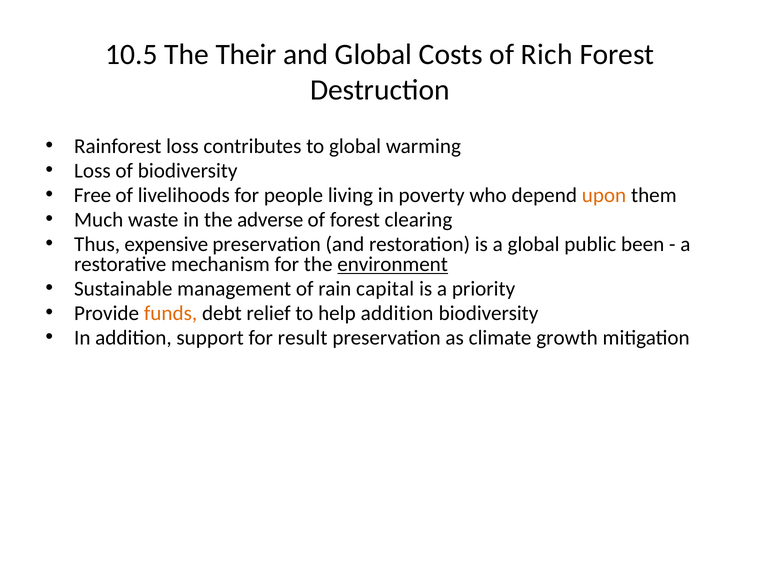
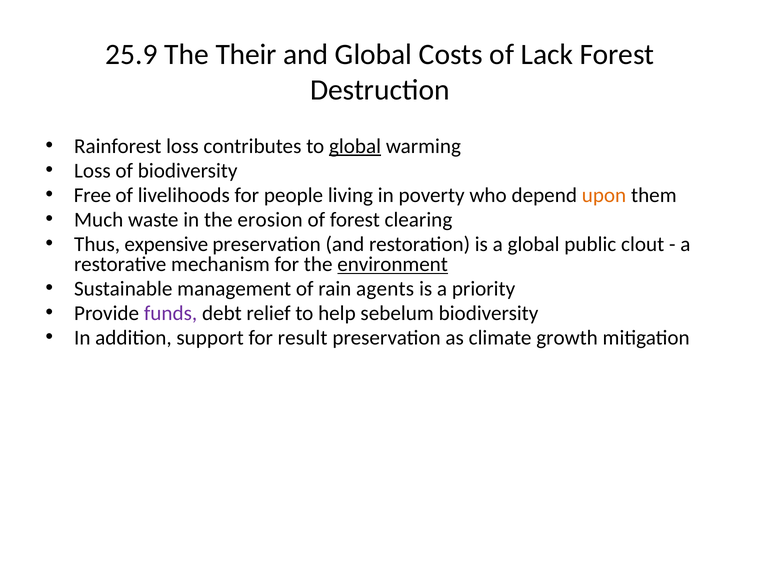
10.5: 10.5 -> 25.9 (132, 55)
Rich: Rich -> Lack (547, 55)
global underline: none -> present (355, 146)
adverse: adverse -> erosion (270, 220)
been: been -> clout (643, 244)
capital: capital -> agents (385, 289)
funds colour: orange -> purple (171, 313)
help addition: addition -> sebelum (397, 313)
